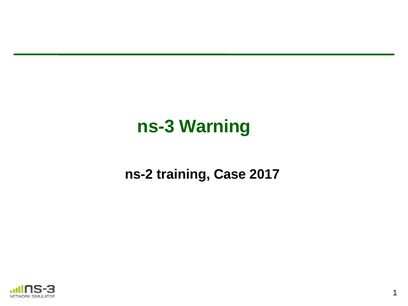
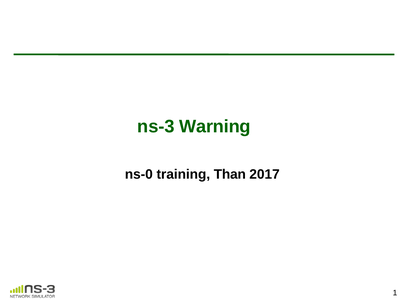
ns-2: ns-2 -> ns-0 (139, 174)
Case: Case -> Than (230, 174)
